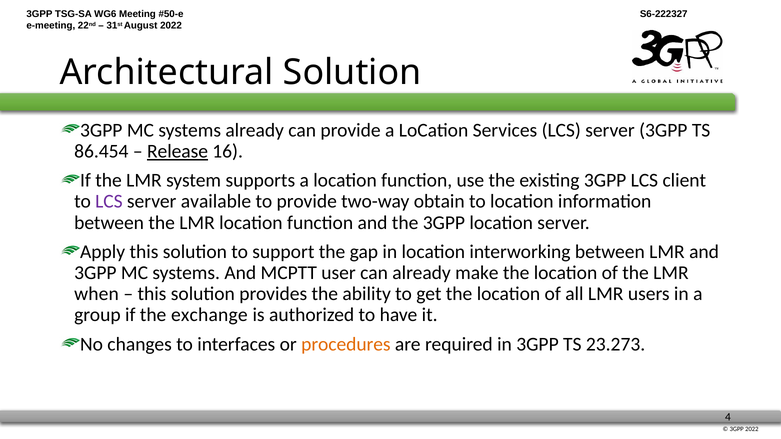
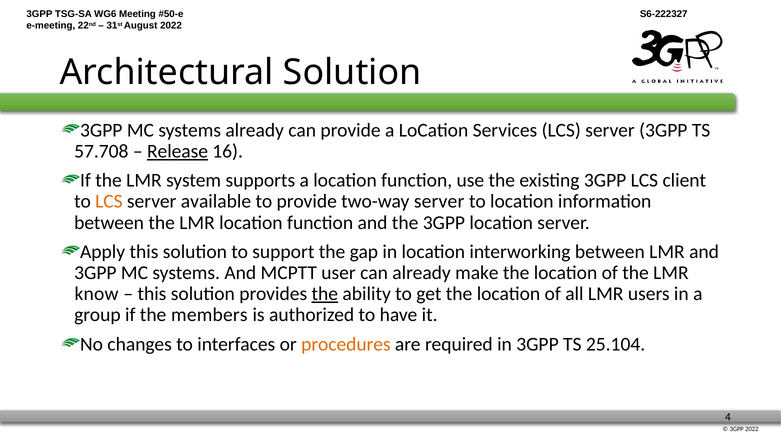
86.454: 86.454 -> 57.708 (101, 151)
LCS colour: purple -> orange (109, 202)
two-way obtain: obtain -> server (439, 202)
when: when -> know (97, 294)
the underline: none -> present (325, 294)
exchange: exchange -> members (209, 315)
23.273: 23.273 -> 25.104 (616, 344)
